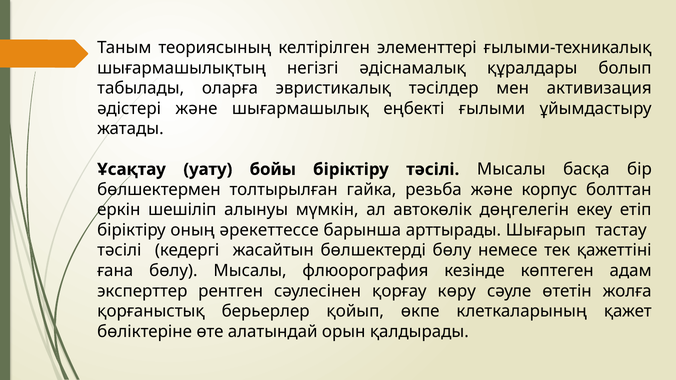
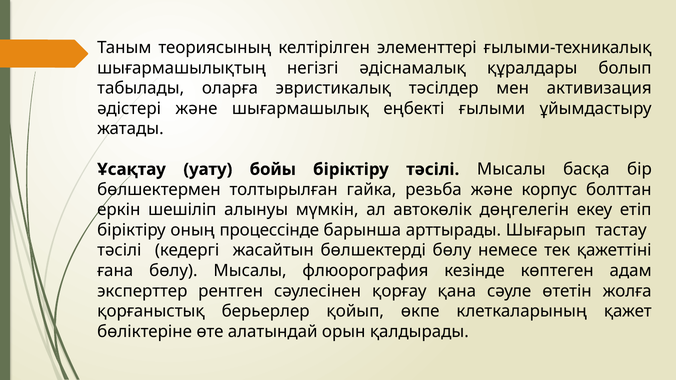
әрекеттессе: әрекеттессе -> процессінде (269, 230)
көру: көру -> қана (457, 291)
